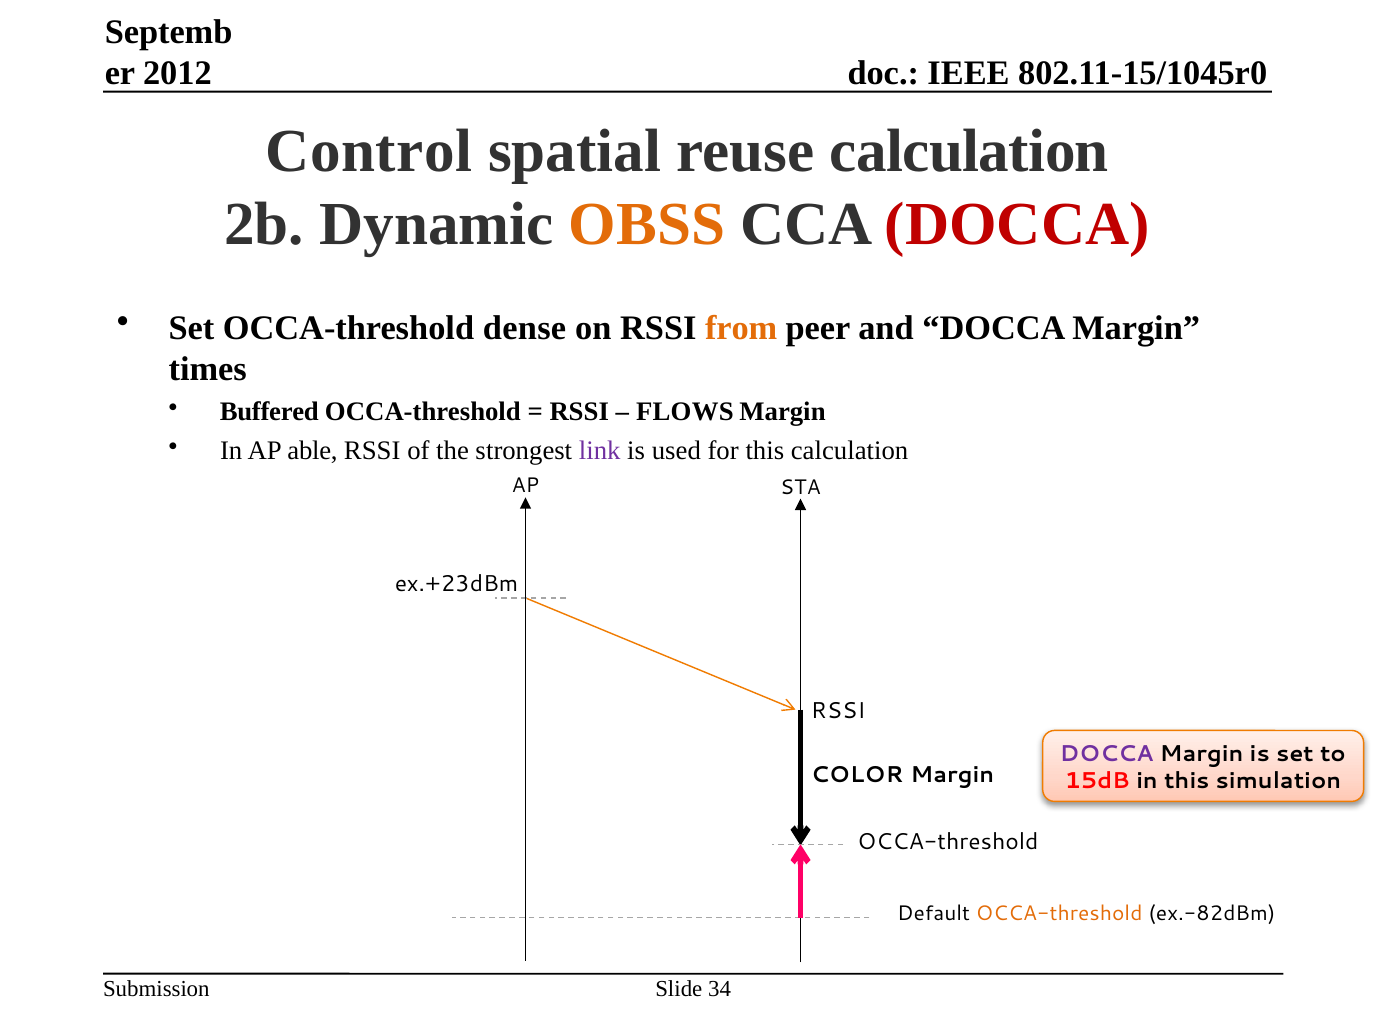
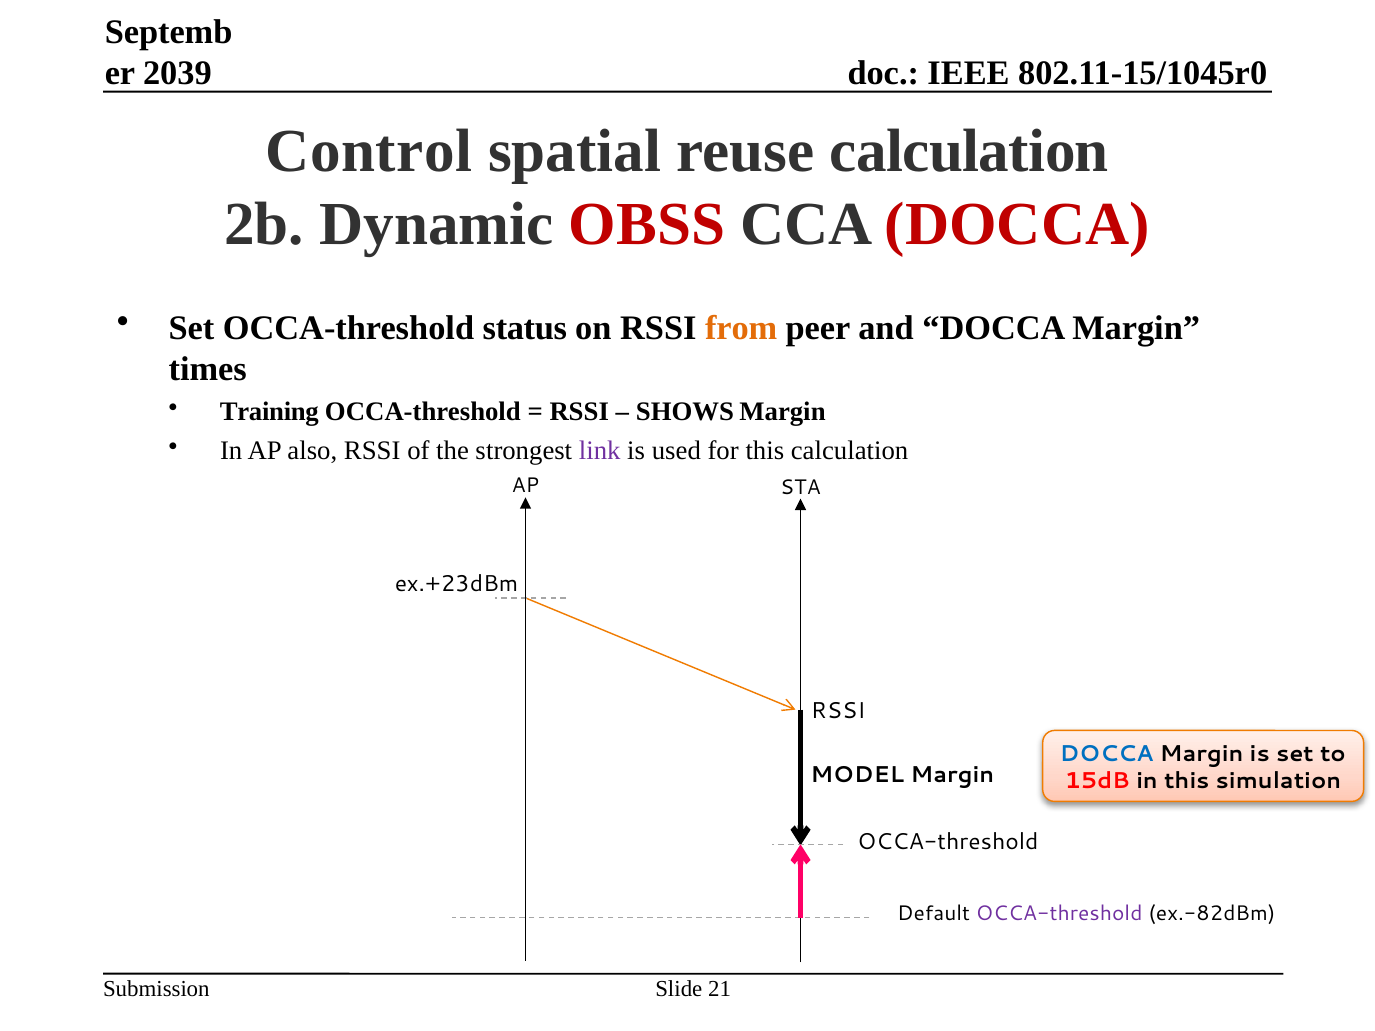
2012: 2012 -> 2039 (177, 73)
OBSS colour: orange -> red (647, 224)
dense: dense -> status (525, 328)
Buffered: Buffered -> Training (269, 412)
FLOWS: FLOWS -> SHOWS (685, 412)
able: able -> also (312, 451)
DOCCA colour: purple -> blue (1107, 754)
COLOR: COLOR -> MODEL (857, 775)
OCCA-threshold colour: orange -> purple (1059, 914)
34: 34 -> 21 (720, 989)
